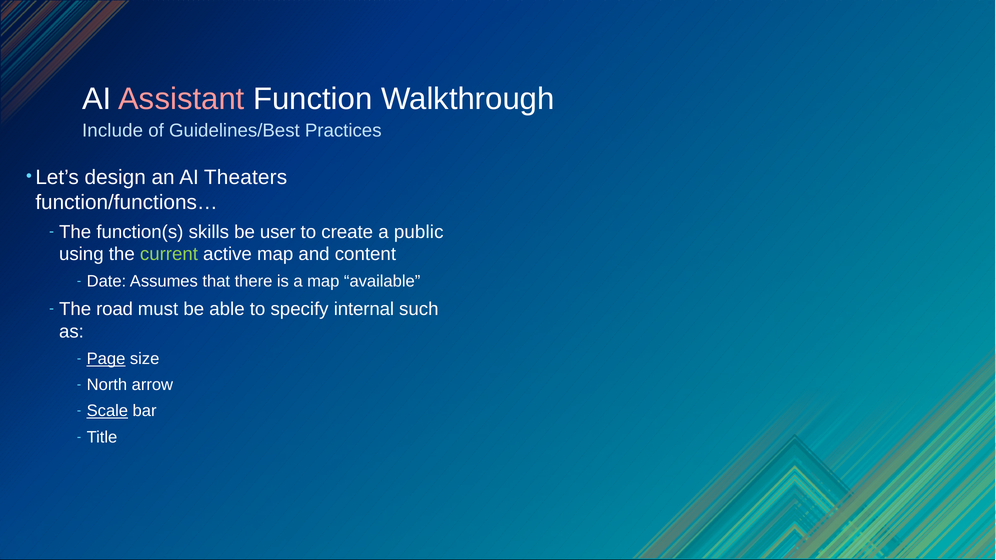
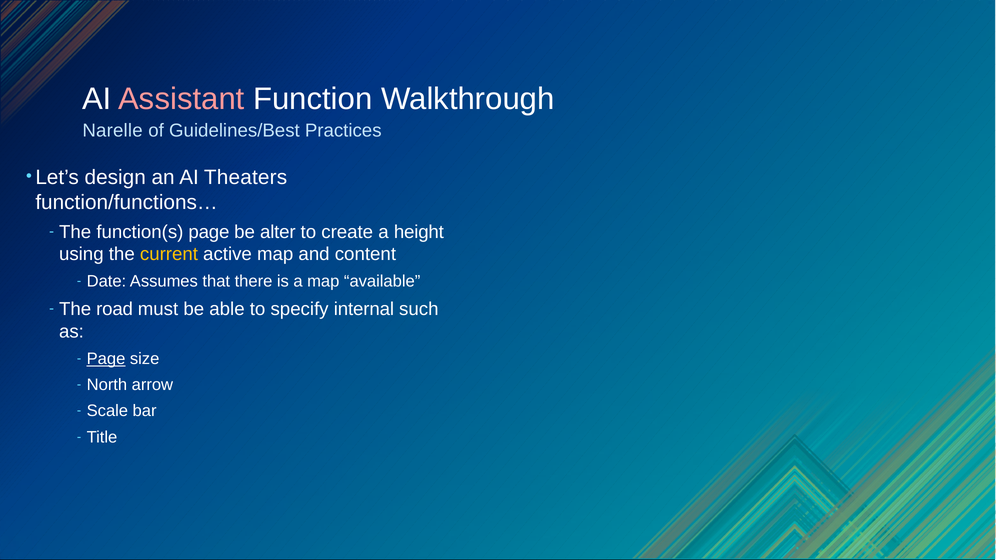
Include: Include -> Narelle (113, 130)
function(s skills: skills -> page (209, 232)
user: user -> alter (278, 232)
public: public -> height (419, 232)
current colour: light green -> yellow (169, 254)
Scale underline: present -> none (107, 411)
